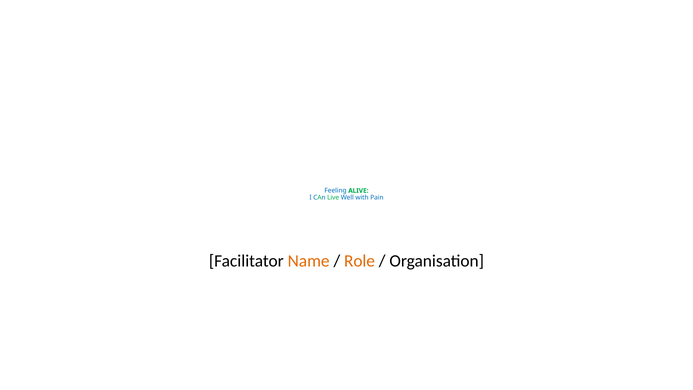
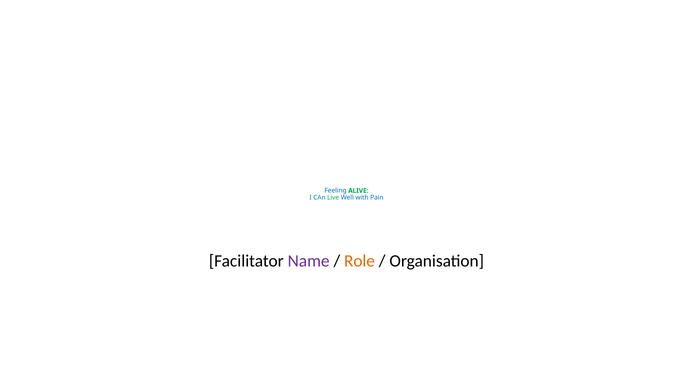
Name colour: orange -> purple (309, 261)
